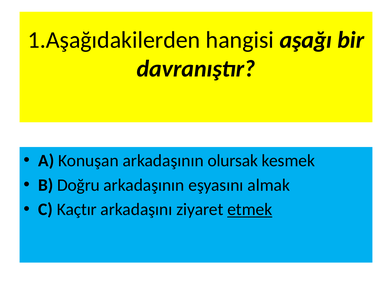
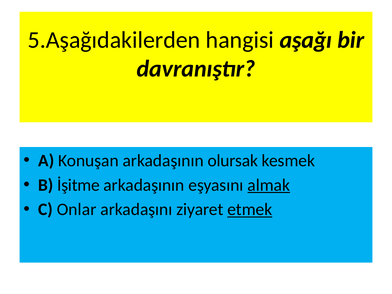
1.Aşağıdakilerden: 1.Aşağıdakilerden -> 5.Aşağıdakilerden (114, 40)
Doğru: Doğru -> İşitme (78, 185)
almak underline: none -> present (269, 185)
Kaçtır: Kaçtır -> Onlar (77, 209)
